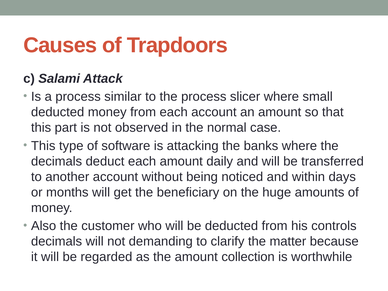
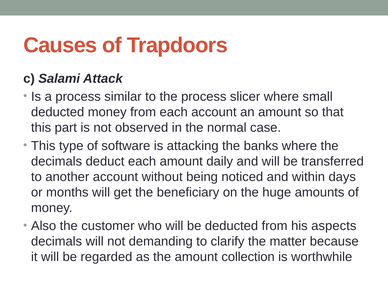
controls: controls -> aspects (334, 226)
